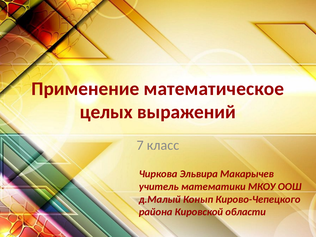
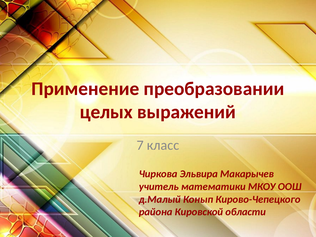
математическое: математическое -> преобразовании (214, 89)
